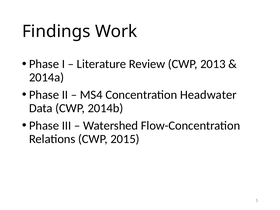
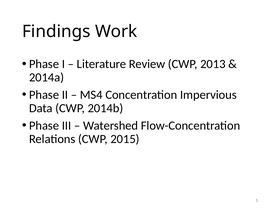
Headwater: Headwater -> Impervious (208, 95)
